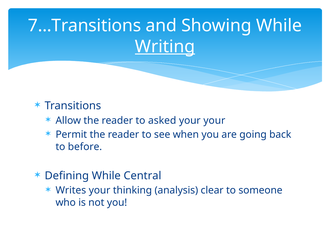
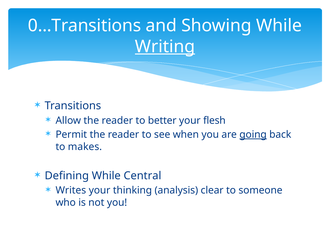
7…Transitions: 7…Transitions -> 0…Transitions (85, 26)
asked: asked -> better (162, 120)
your your: your -> flesh (214, 120)
going underline: none -> present (253, 134)
before: before -> makes (85, 146)
